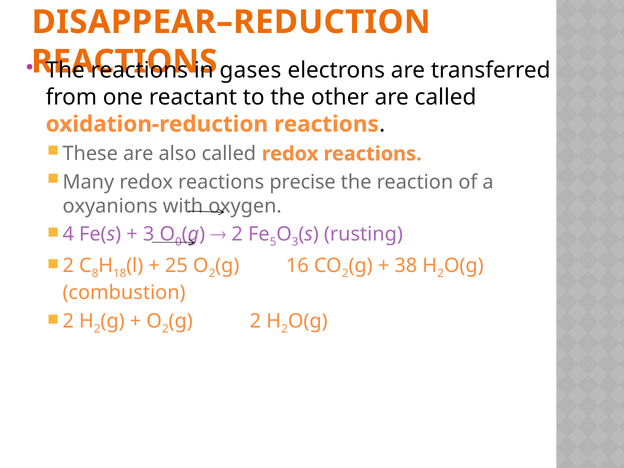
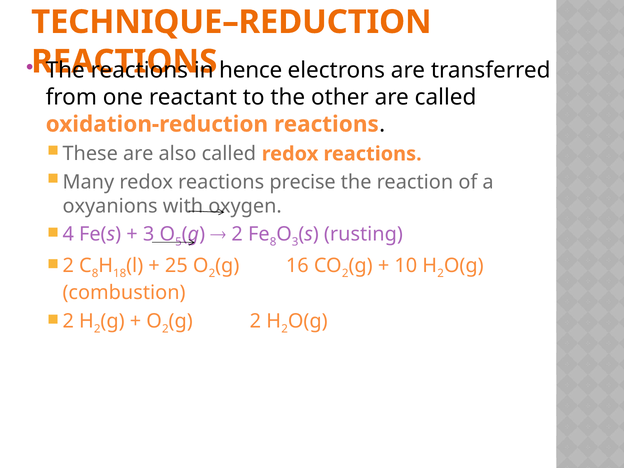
DISAPPEAR–REDUCTION: DISAPPEAR–REDUCTION -> TECHNIQUE–REDUCTION (231, 22)
gases: gases -> hence (251, 70)
0: 0 -> 5 (178, 242)
5: 5 -> 8 (273, 242)
38: 38 -> 10 (406, 266)
